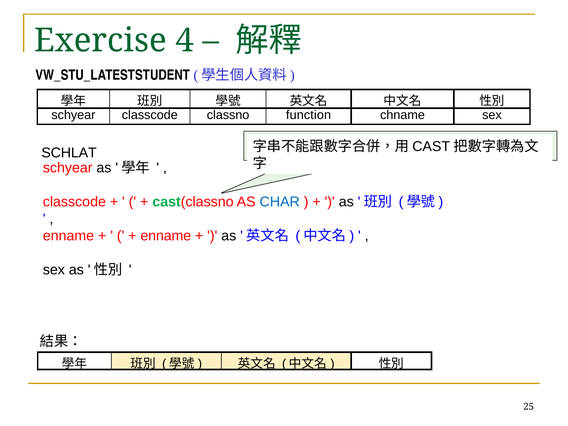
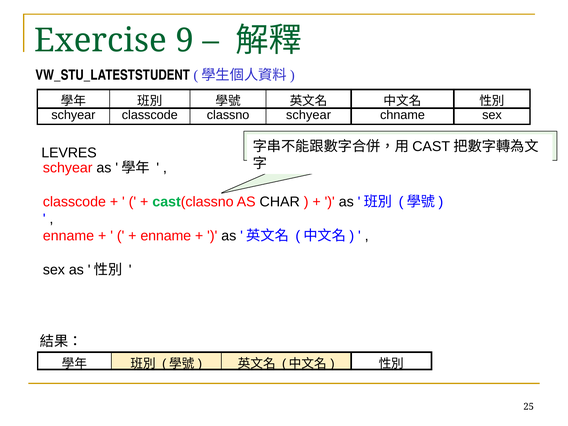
4: 4 -> 9 (185, 41)
classno function: function -> schyear (309, 115)
SCHLAT: SCHLAT -> LEVRES (69, 153)
CHAR colour: blue -> black (280, 202)
